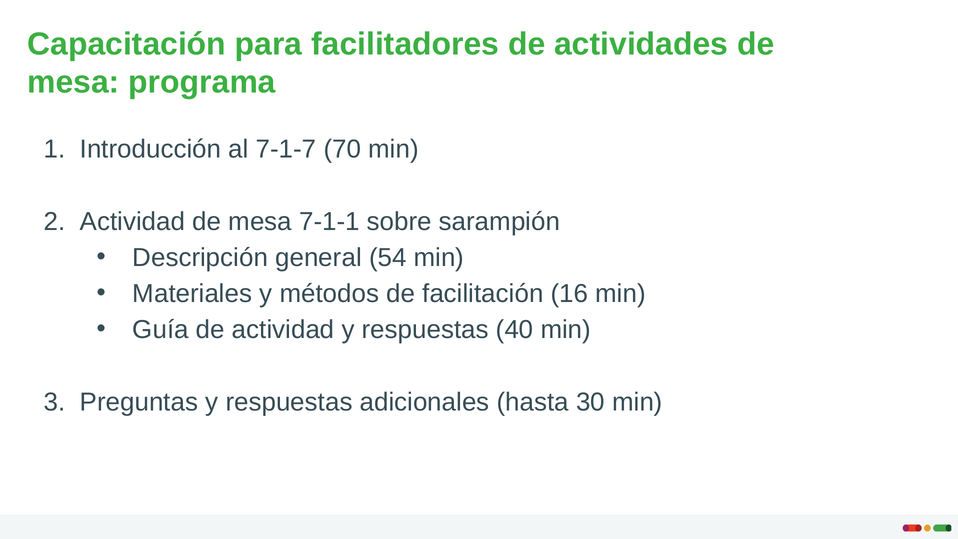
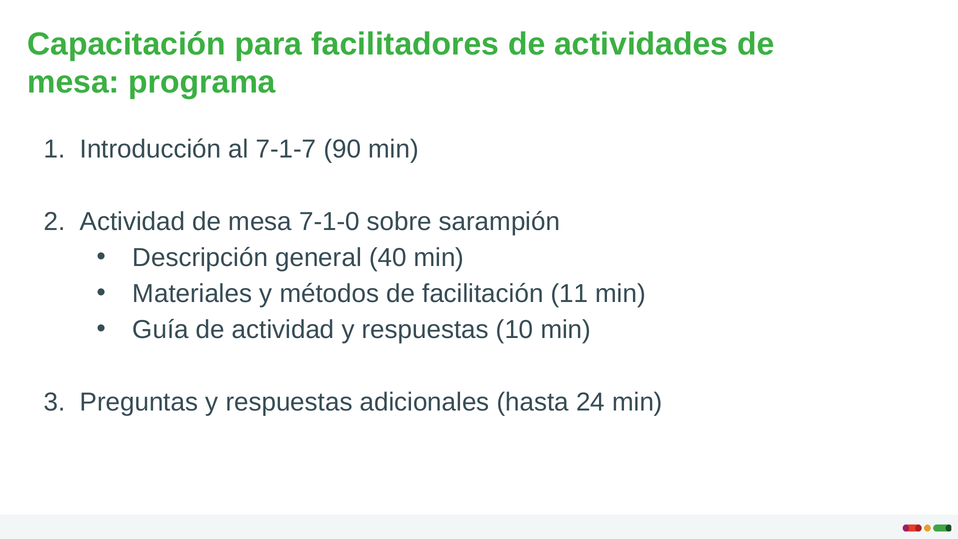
70: 70 -> 90 (342, 149)
7-1-1: 7-1-1 -> 7-1-0 (329, 221)
54: 54 -> 40 (388, 258)
16: 16 -> 11 (569, 294)
40: 40 -> 10 (515, 330)
30: 30 -> 24 (590, 402)
